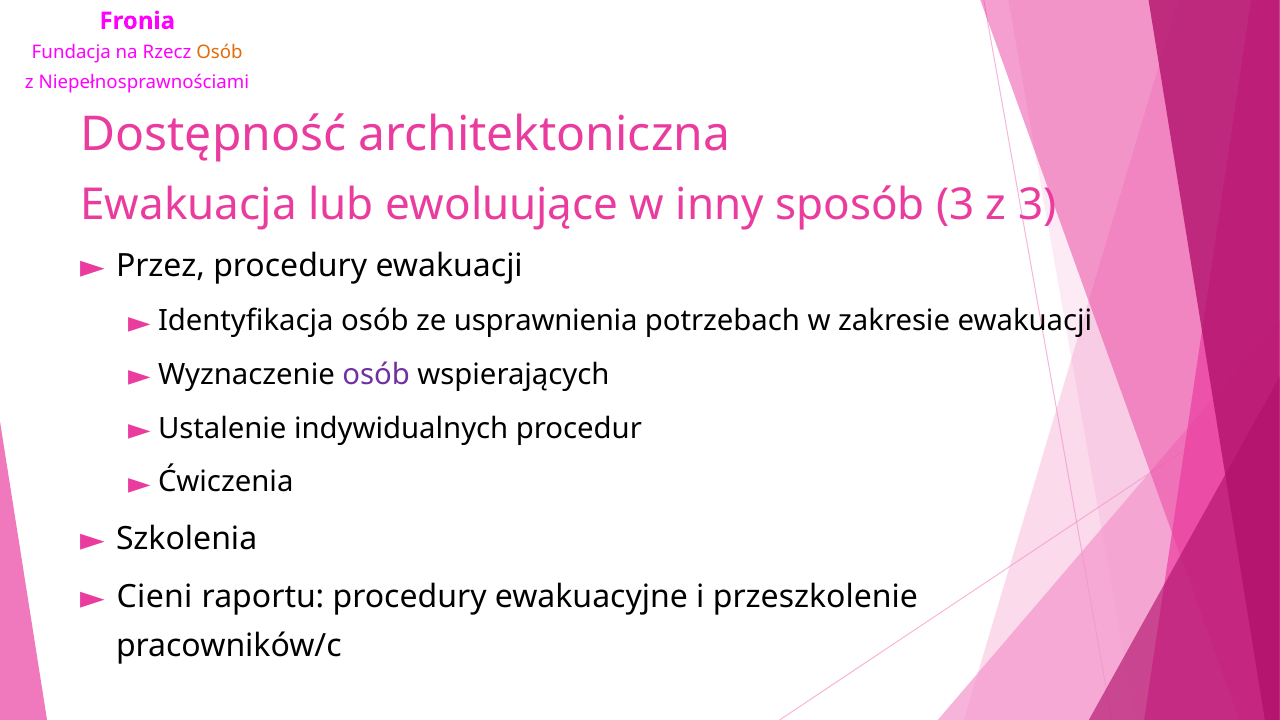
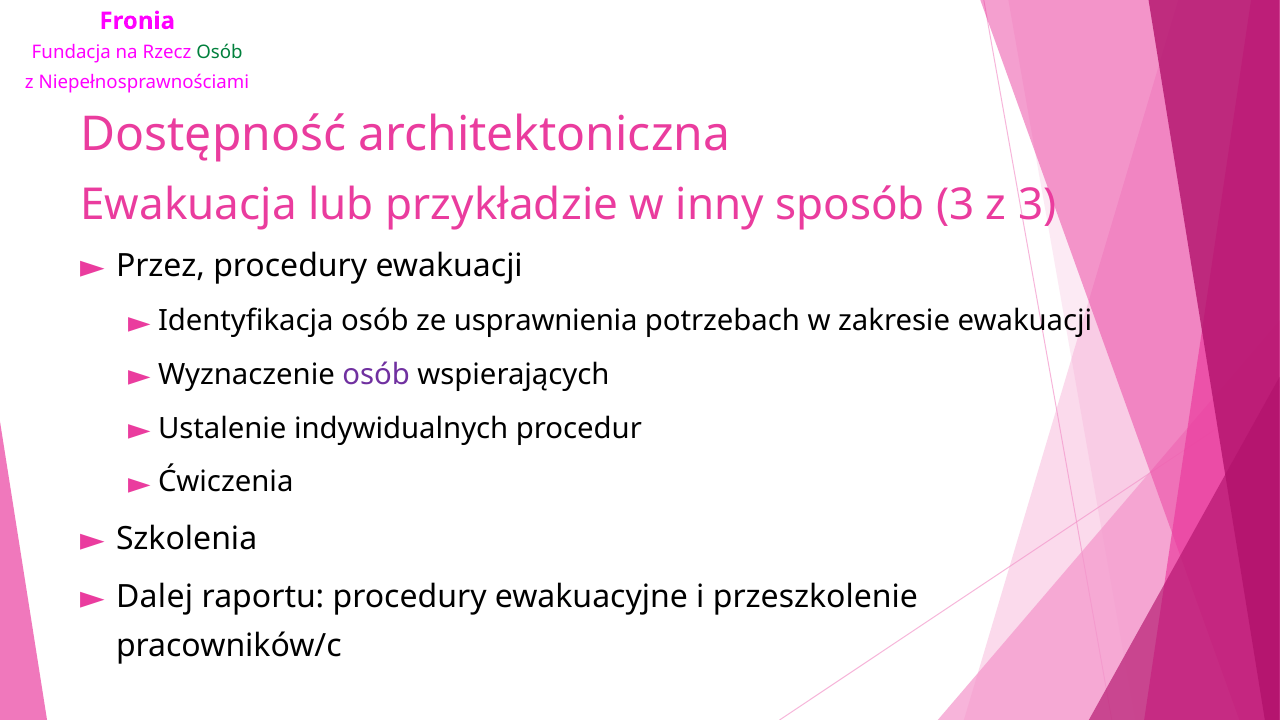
Osób colour: orange -> green (219, 53)
ewoluujące: ewoluujące -> przykładzie (502, 205)
Cieni: Cieni -> Dalej (155, 596)
